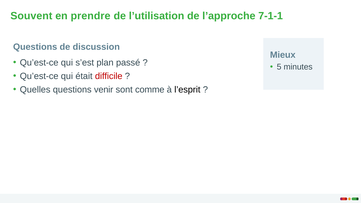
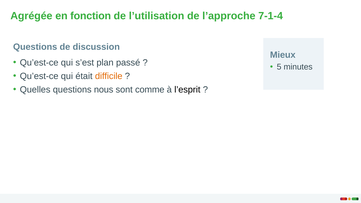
Souvent: Souvent -> Agrégée (31, 16)
prendre: prendre -> fonction (91, 16)
7-1-1: 7-1-1 -> 7-1-4 (271, 16)
difficile colour: red -> orange (109, 76)
venir: venir -> nous (104, 90)
